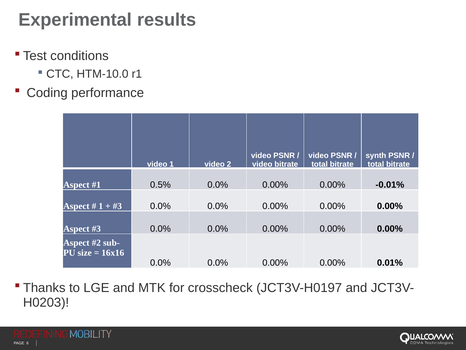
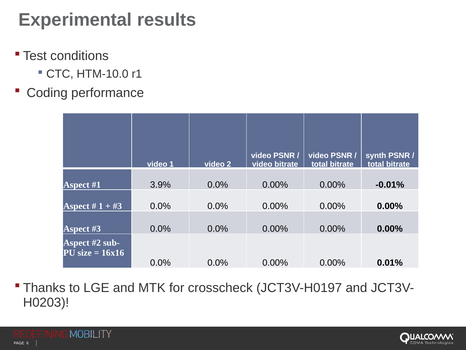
0.5%: 0.5% -> 3.9% (160, 184)
